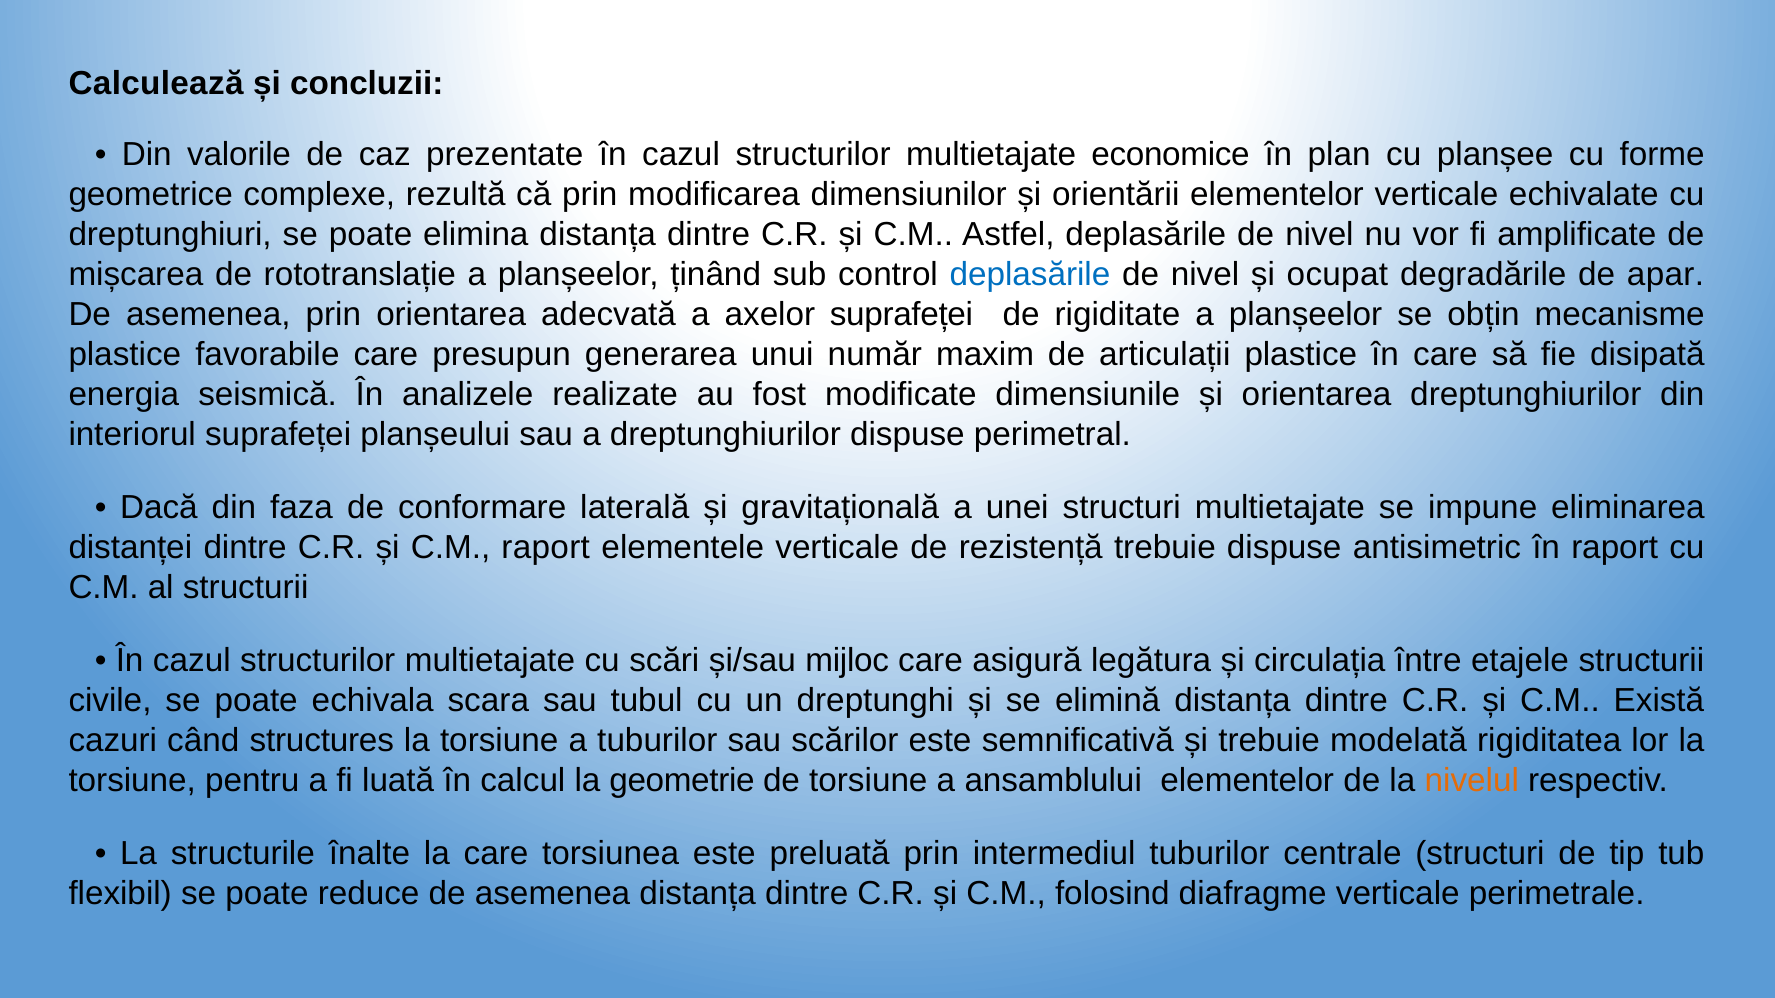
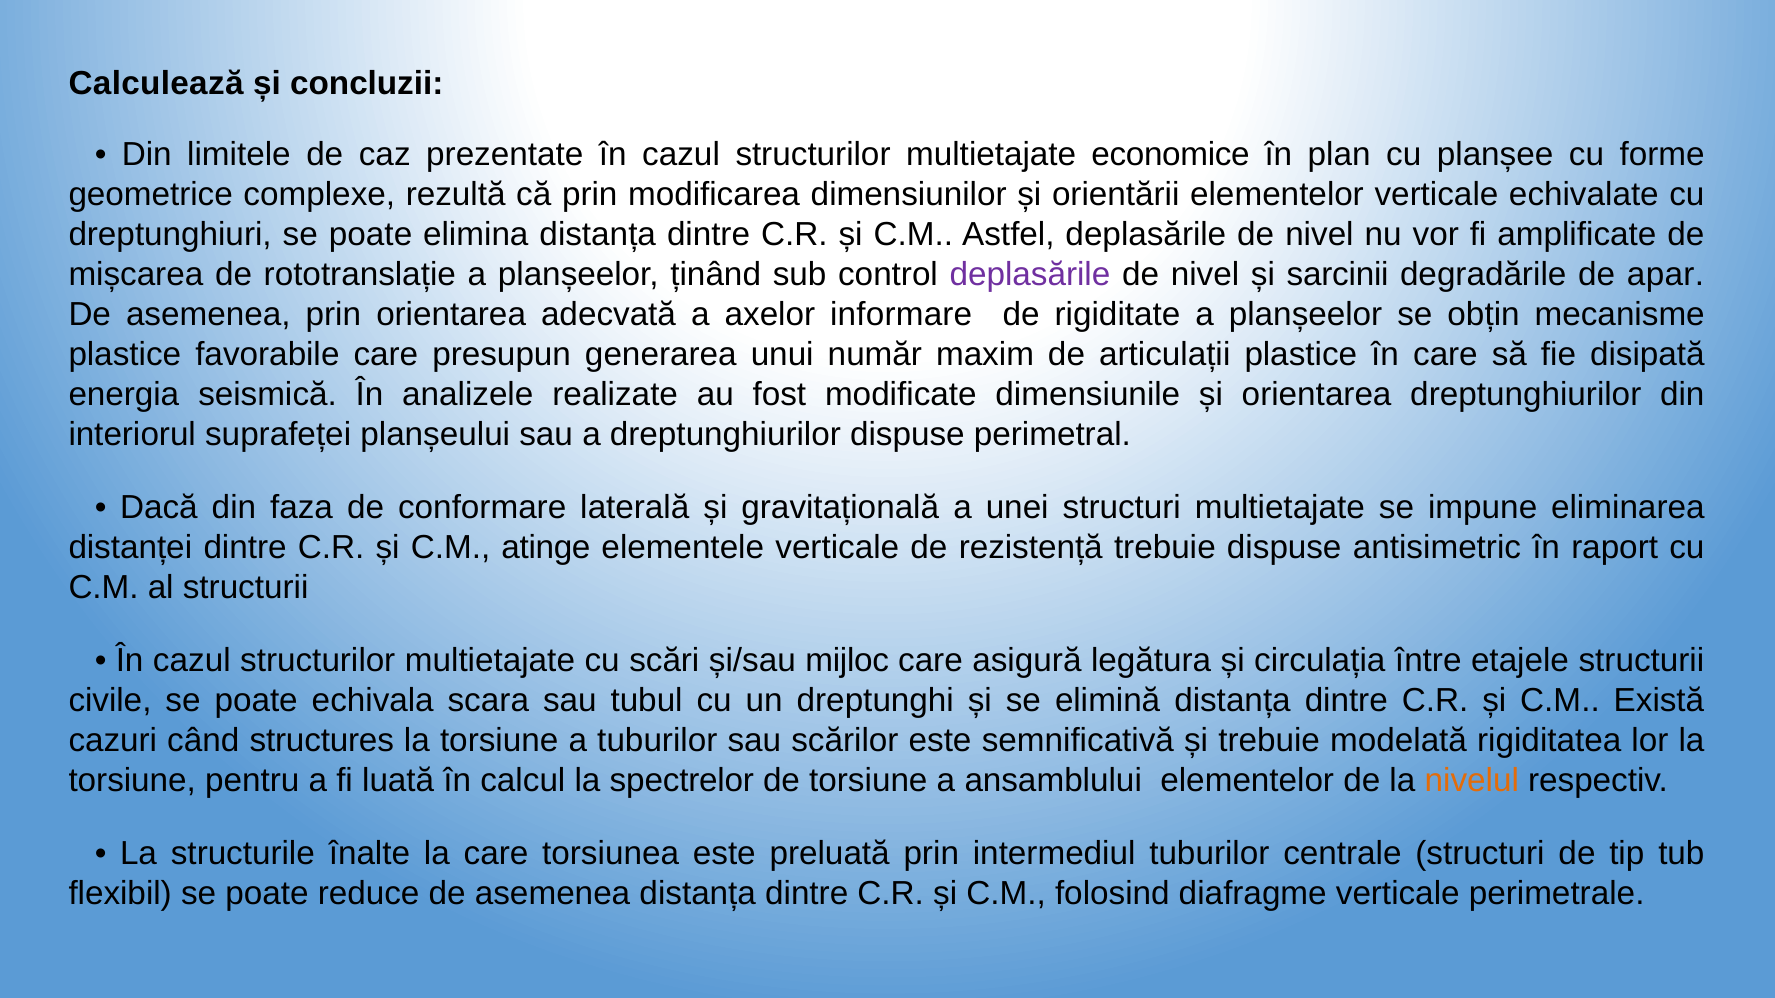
valorile: valorile -> limitele (239, 155)
deplasările colour: blue -> purple (1030, 274)
ocupat: ocupat -> sarcinii (1338, 274)
axelor suprafeței: suprafeței -> informare (901, 314)
C.M raport: raport -> atinge (546, 547)
geometrie: geometrie -> spectrelor (682, 780)
